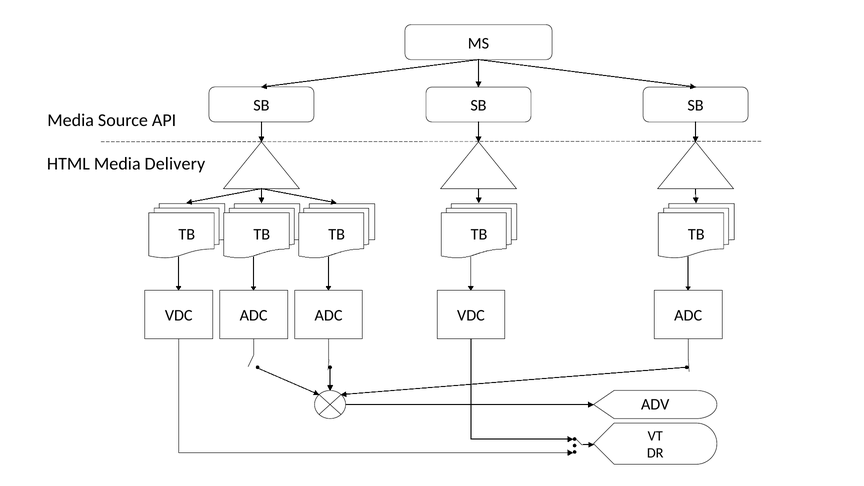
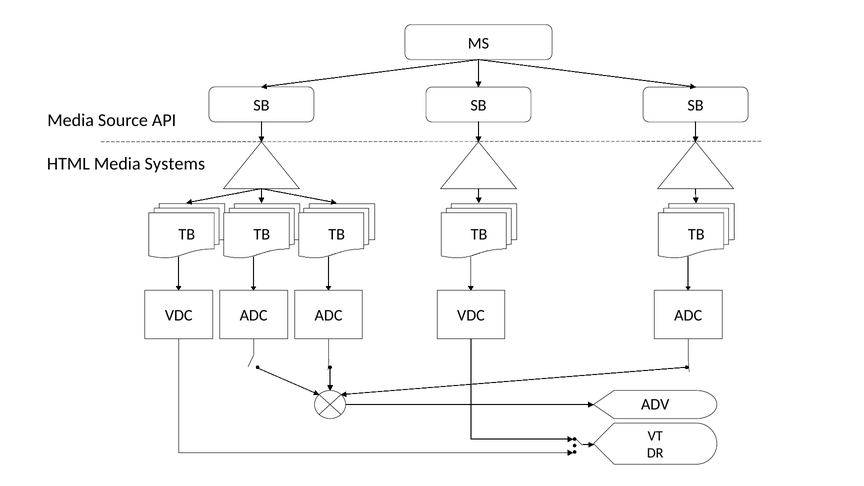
Delivery: Delivery -> Systems (175, 164)
